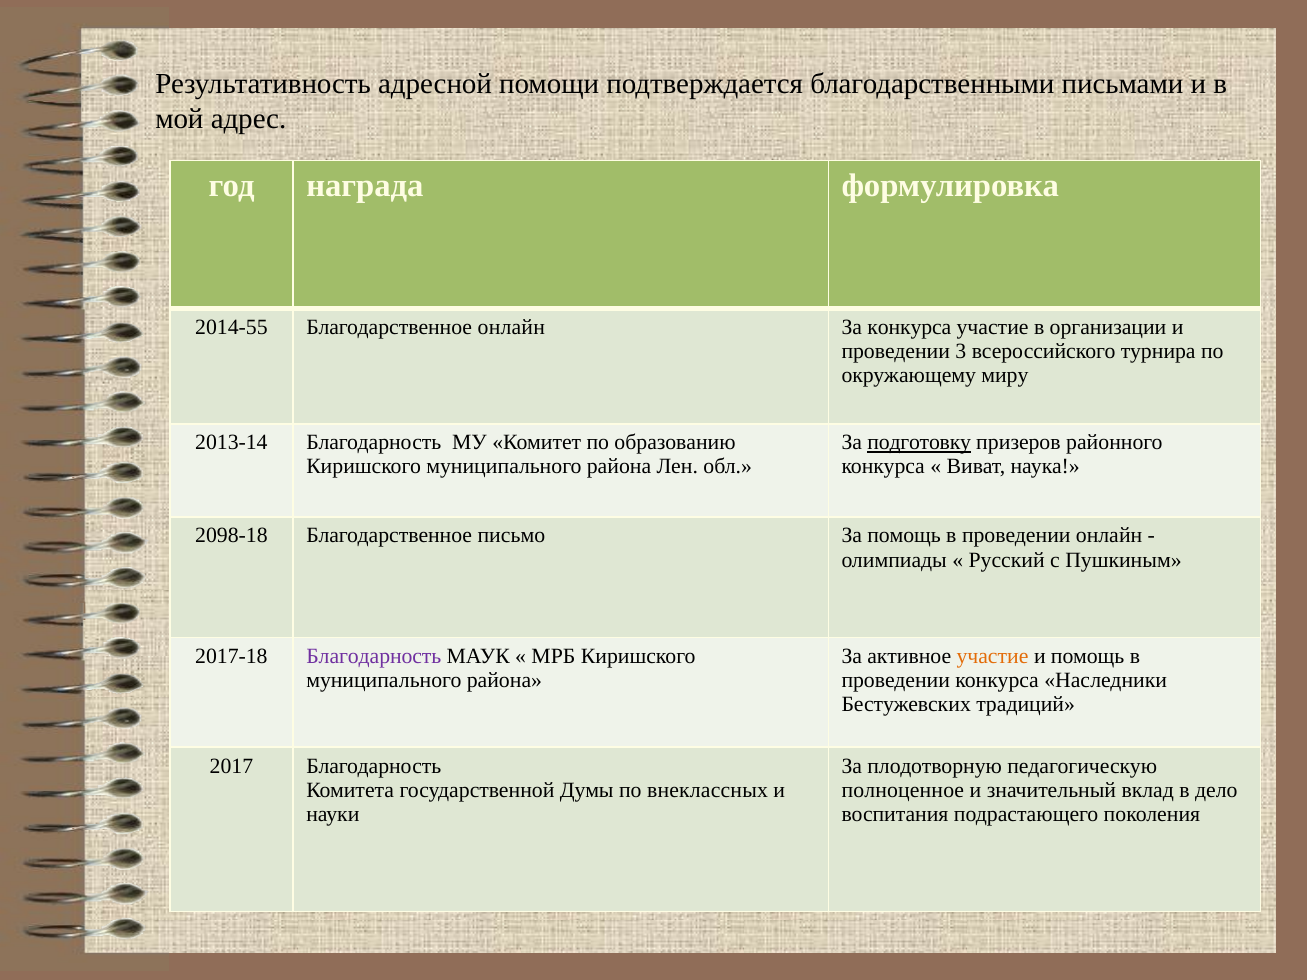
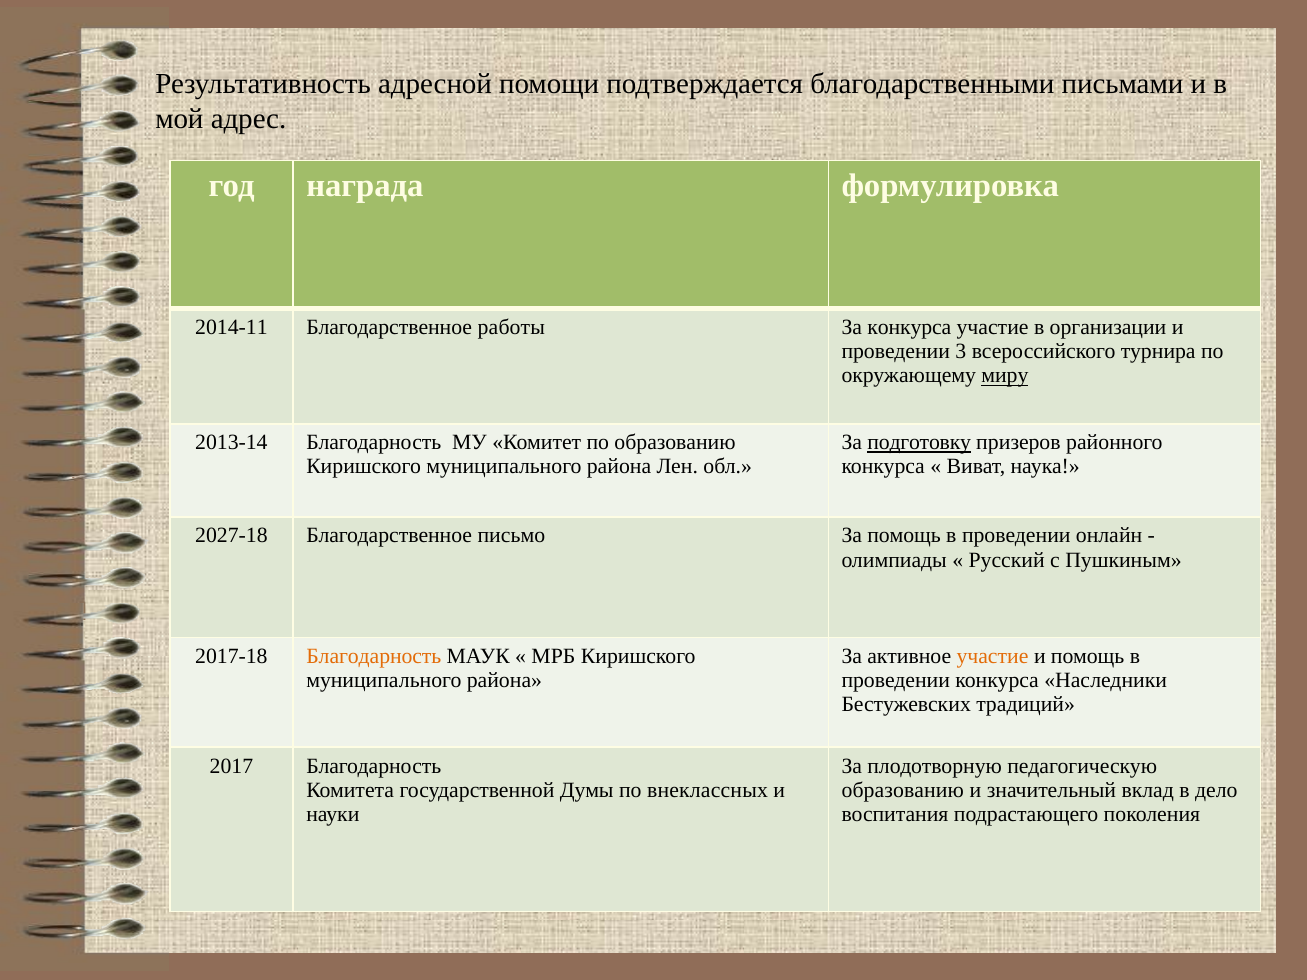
2014-55: 2014-55 -> 2014-11 (231, 328)
Благодарственное онлайн: онлайн -> работы (511, 328)
миру underline: none -> present (1005, 376)
2098-18: 2098-18 -> 2027-18 (231, 536)
Благодарность colour: purple -> orange (374, 657)
полноценное: полноценное -> образованию (903, 790)
